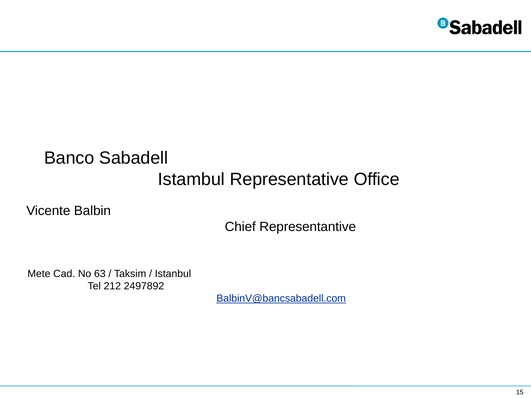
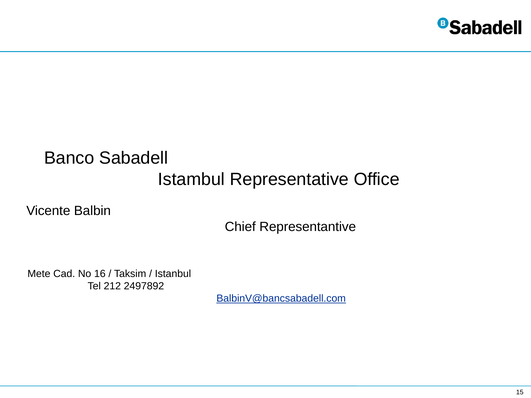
63: 63 -> 16 (100, 274)
